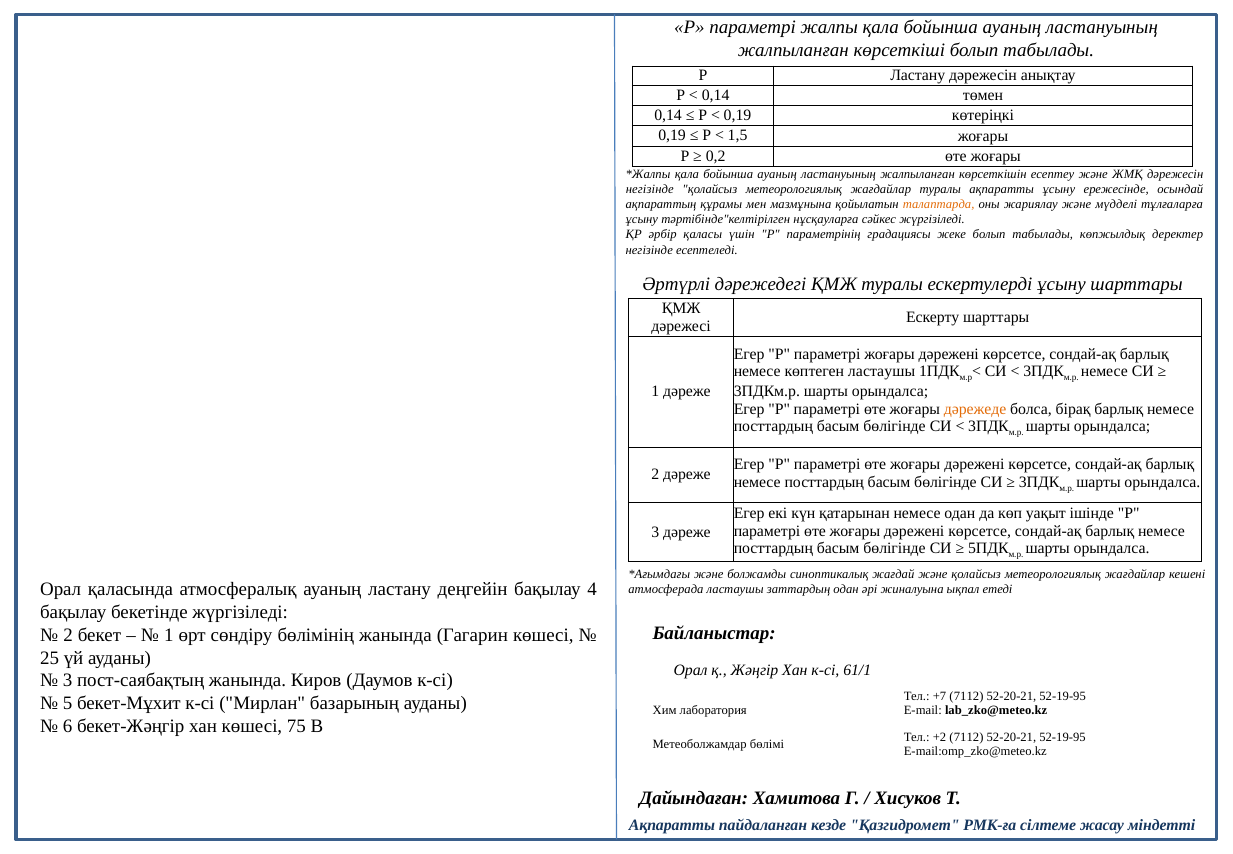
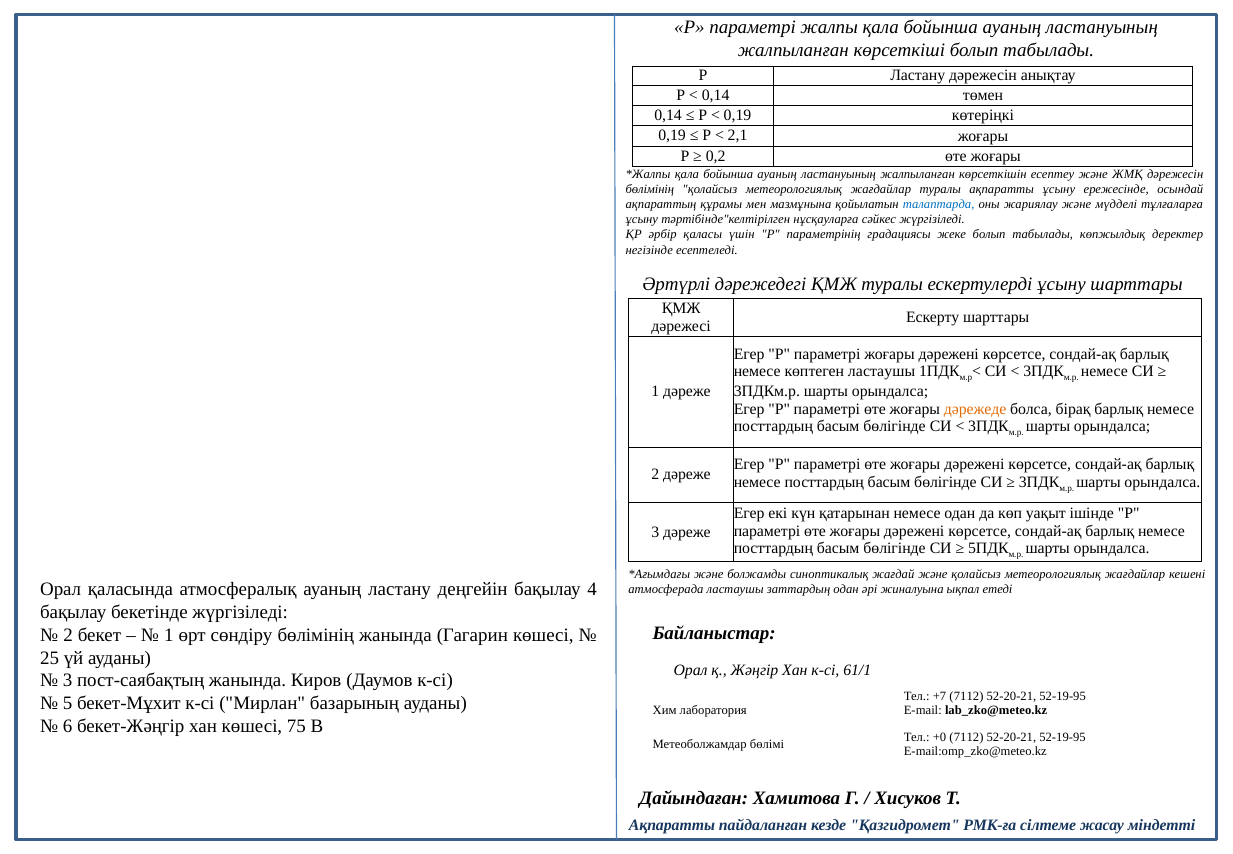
1,5: 1,5 -> 2,1 (738, 136)
негізінде: негізінде -> бөлімінің (650, 189)
талаптарда colour: orange -> blue (939, 204)
+2: +2 -> +0 (940, 737)
